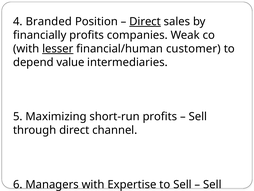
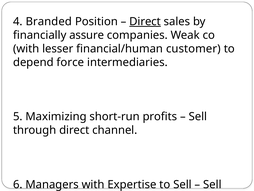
financially profits: profits -> assure (87, 35)
lesser underline: present -> none (58, 49)
value: value -> force (70, 62)
